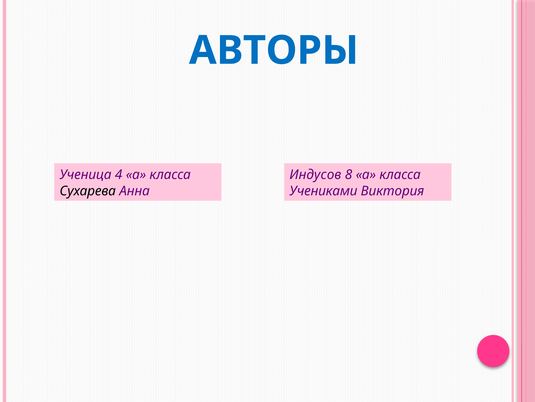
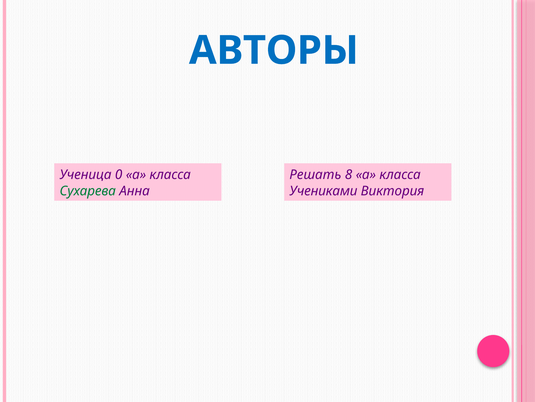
4: 4 -> 0 (119, 175)
Индусов: Индусов -> Решать (315, 175)
Сухарева colour: black -> green (88, 191)
